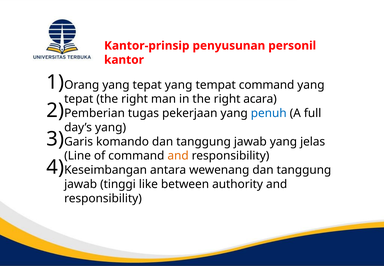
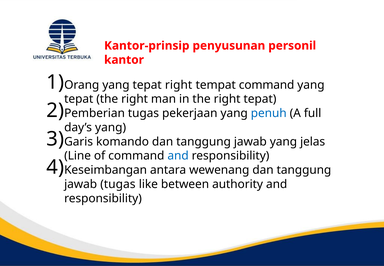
tepat yang: yang -> right (179, 85)
right acara: acara -> tepat (260, 99)
and colour: orange -> blue (178, 156)
jawab tinggi: tinggi -> tugas (118, 184)
